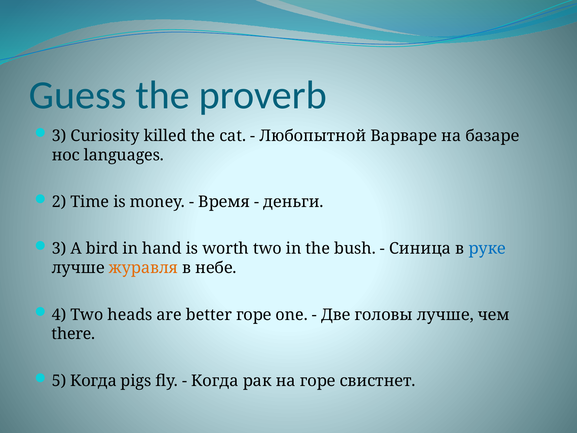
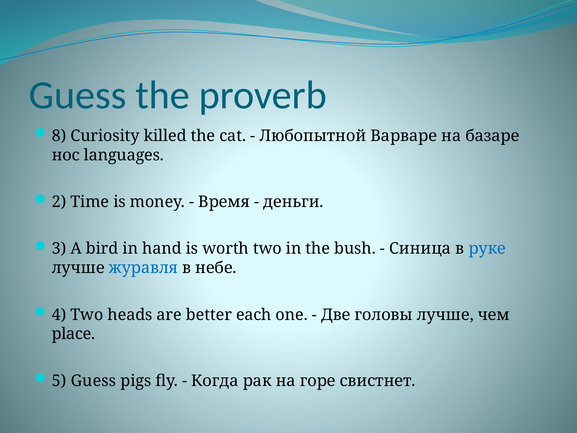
3: 3 -> 8 (59, 136)
журавля colour: orange -> blue (143, 268)
better горе: горе -> each (254, 315)
there: there -> place (73, 334)
5 Когда: Когда -> Guess (93, 381)
